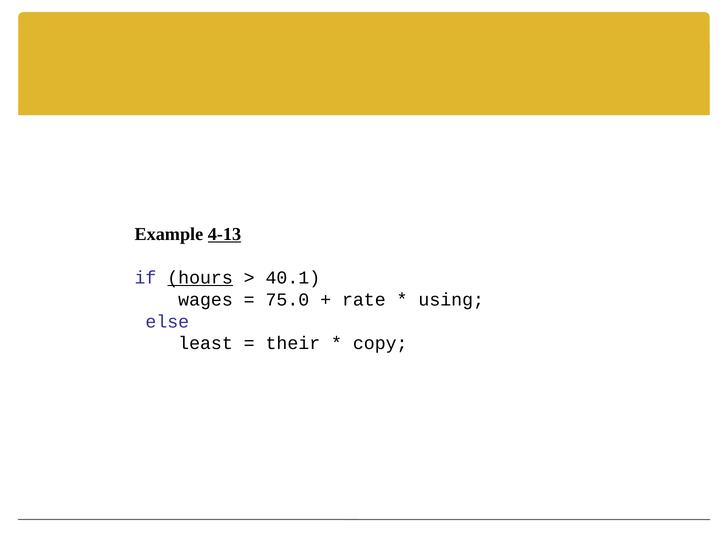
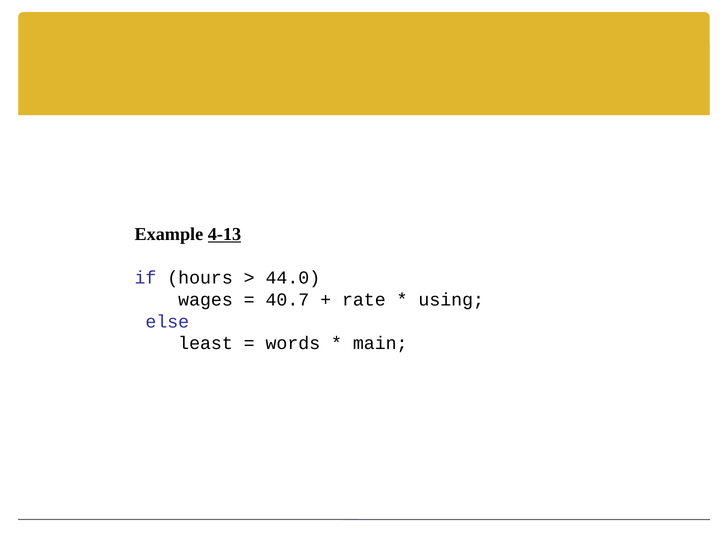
hours underline: present -> none (200, 278)
40.1: 40.1 -> 44.0 (293, 278)
75.0: 75.0 -> 40.7 (287, 300)
their: their -> words (293, 343)
copy: copy -> main (380, 343)
